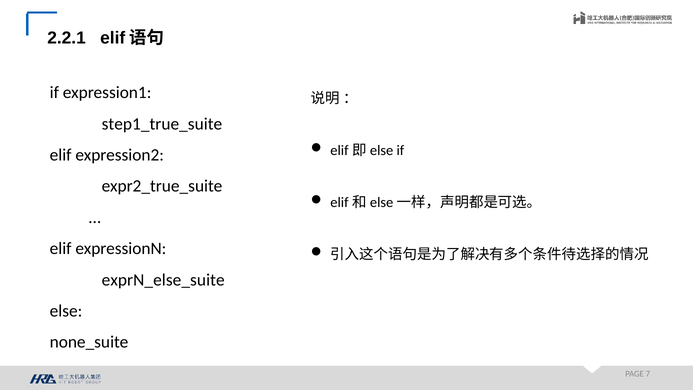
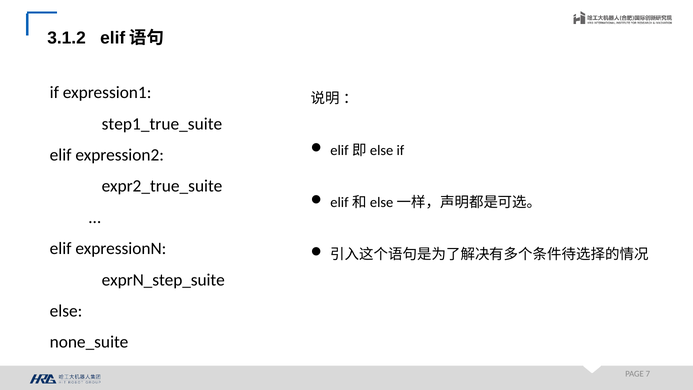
2.2.1: 2.2.1 -> 3.1.2 (67, 38)
exprN_else_suite: exprN_else_suite -> exprN_step_suite (163, 280)
